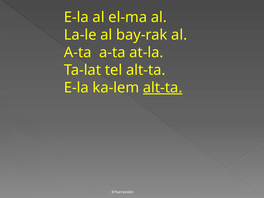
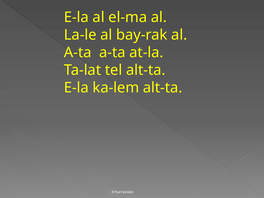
alt-ta underline: present -> none (163, 88)
